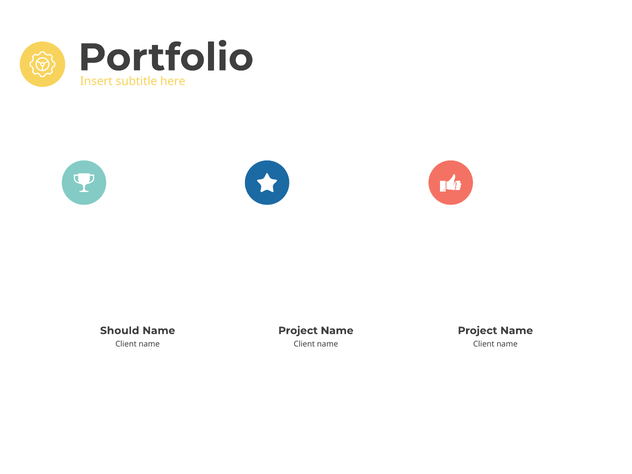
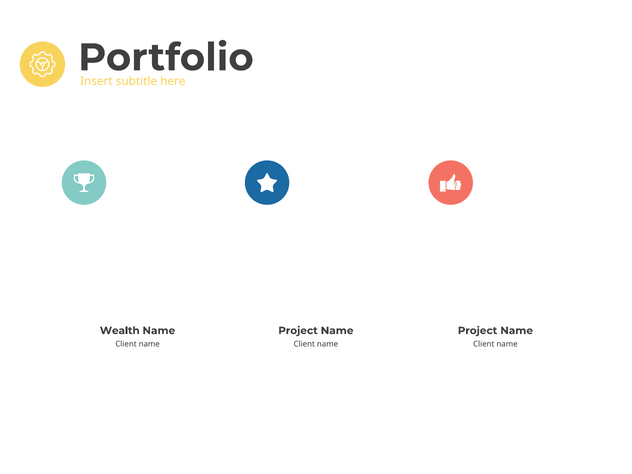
Should: Should -> Wealth (120, 331)
